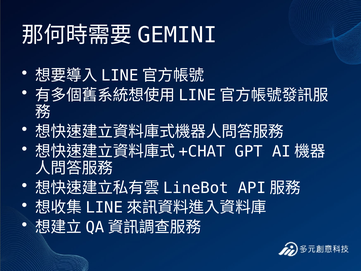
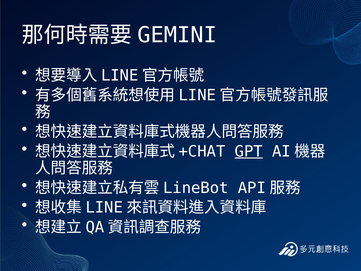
GPT underline: none -> present (249, 151)
